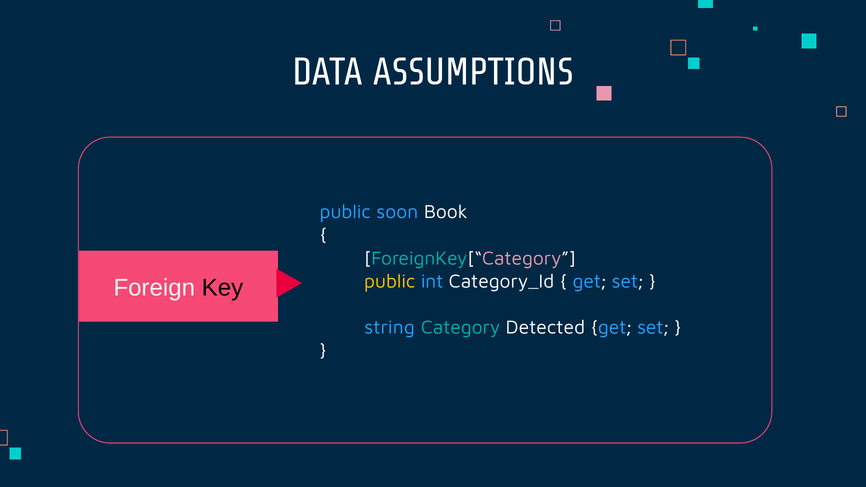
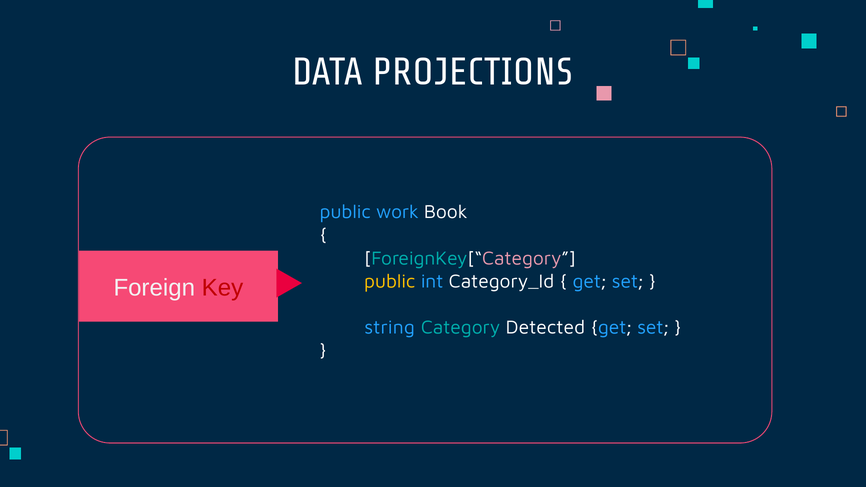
ASSUMPTIONS: ASSUMPTIONS -> PROJECTIONS (473, 72)
soon: soon -> work (397, 212)
Key colour: black -> red (222, 288)
